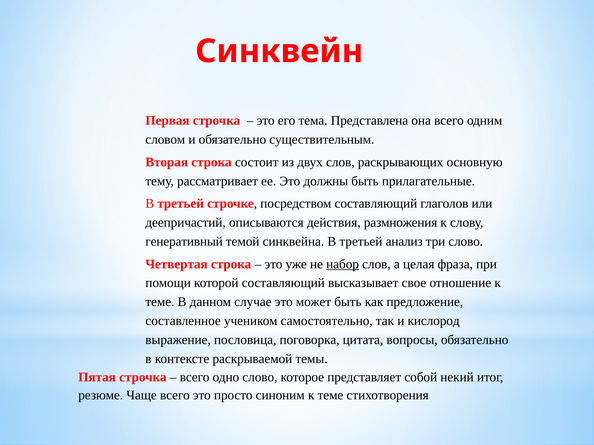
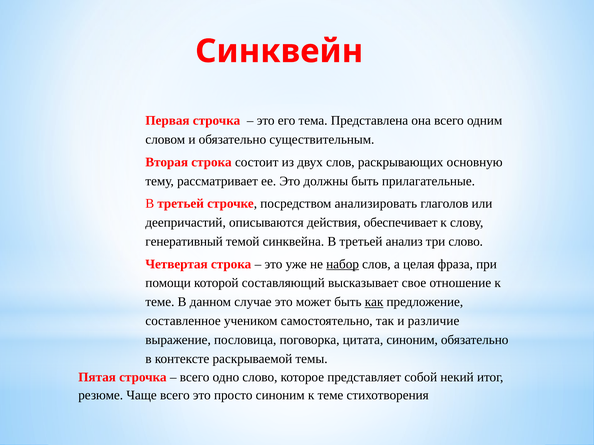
посредством составляющий: составляющий -> анализировать (376, 204)
размножения: размножения -> обеспечивает (401, 223)
как underline: none -> present (374, 302)
кислород: кислород -> различие (434, 321)
цитата вопросы: вопросы -> синоним (412, 340)
